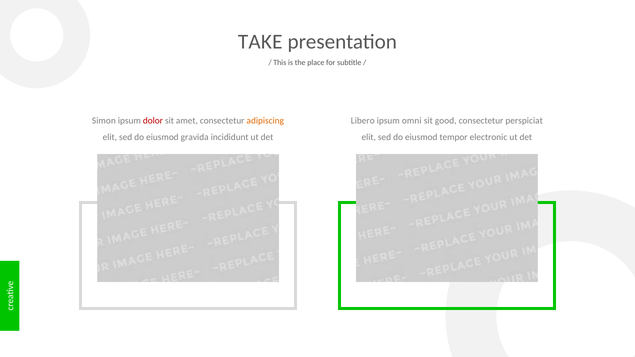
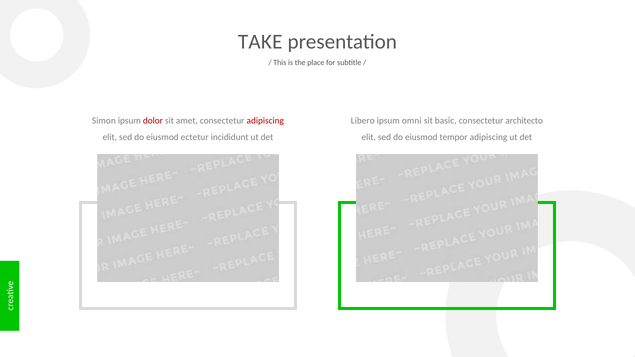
adipiscing colour: orange -> red (265, 121)
good: good -> basic (446, 121)
perspiciat: perspiciat -> architecto (524, 121)
gravida: gravida -> ectetur (195, 137)
tempor electronic: electronic -> adipiscing (488, 137)
